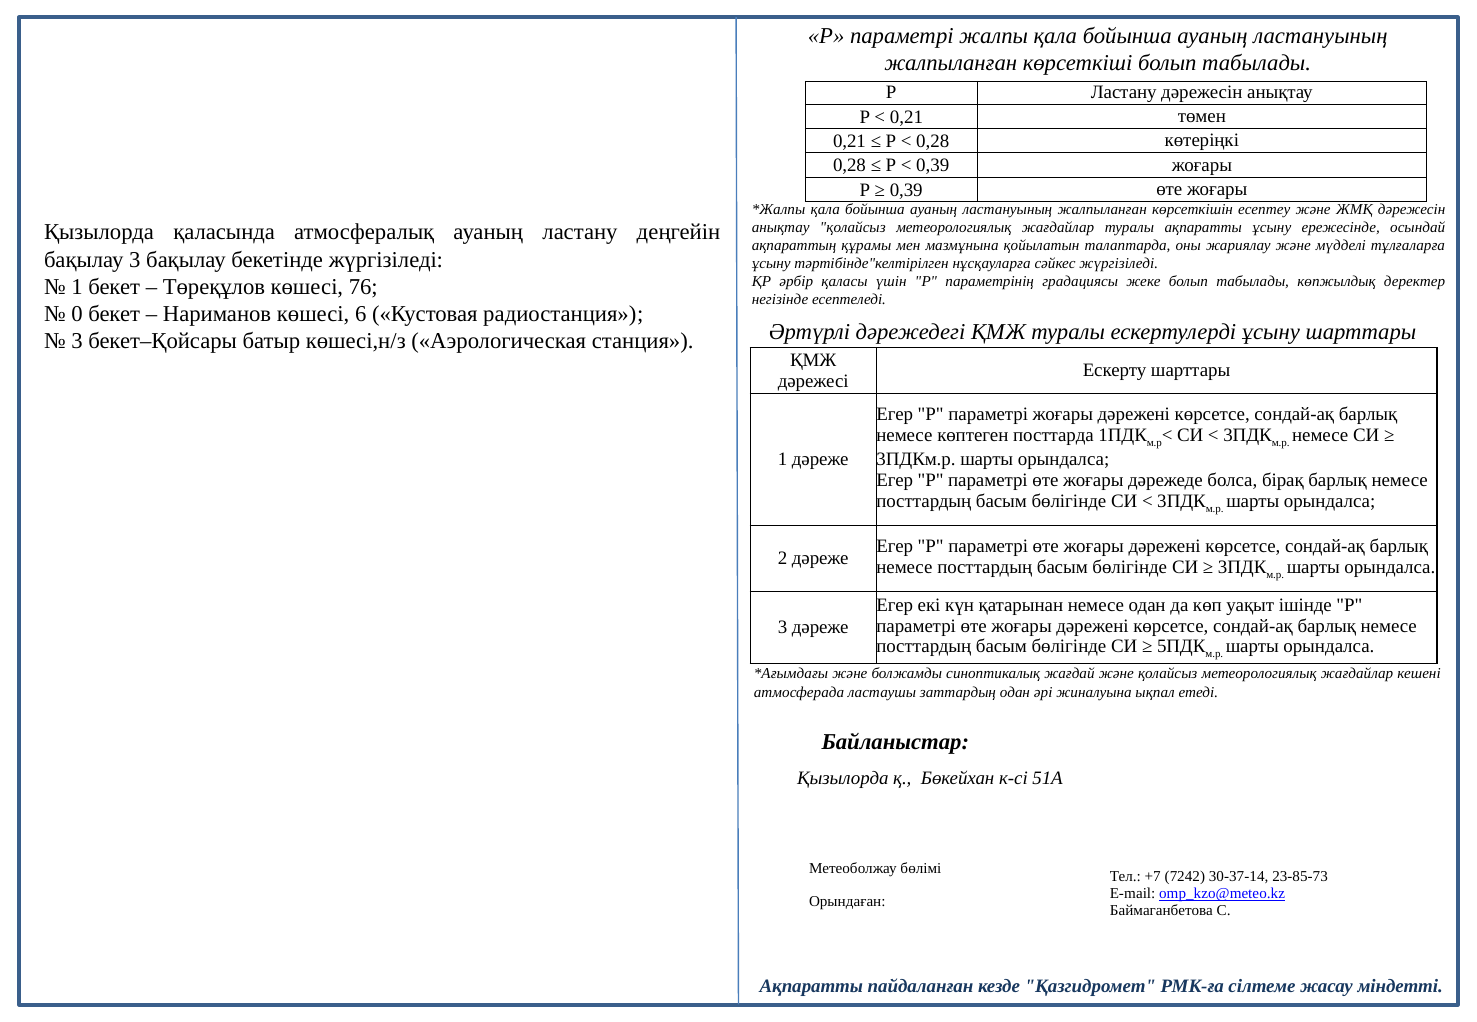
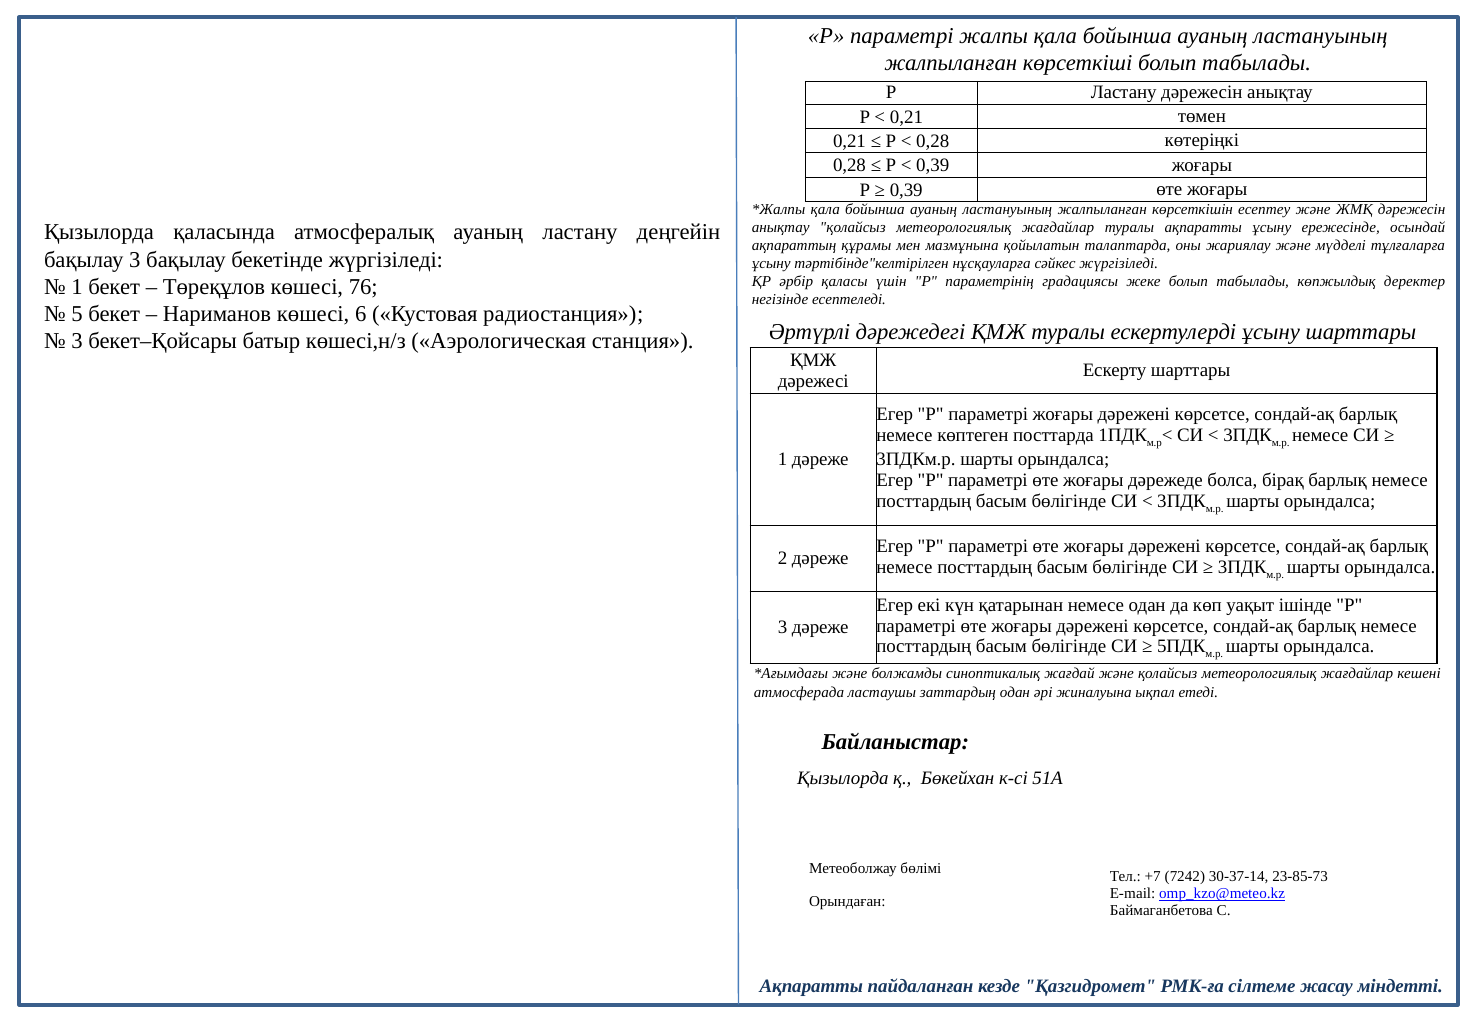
0: 0 -> 5 (77, 314)
